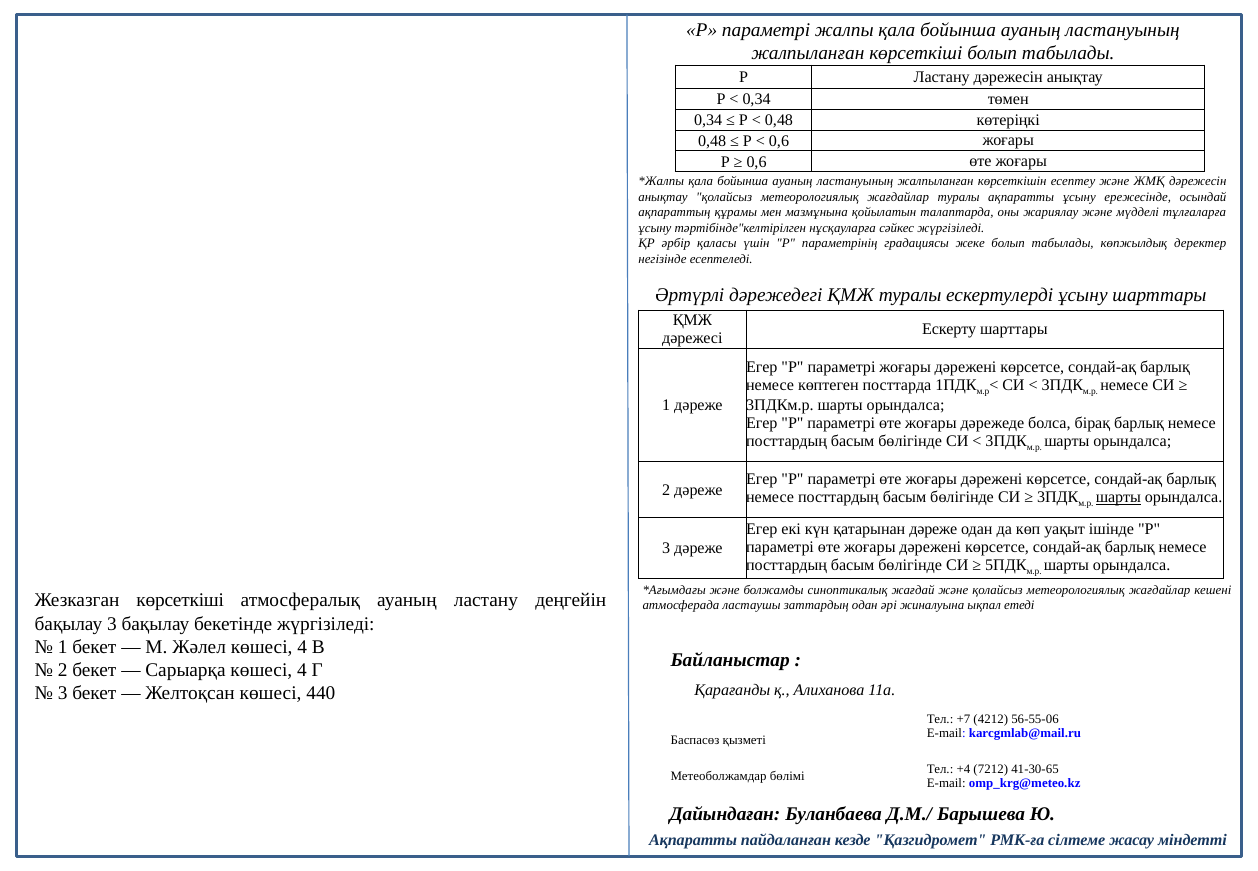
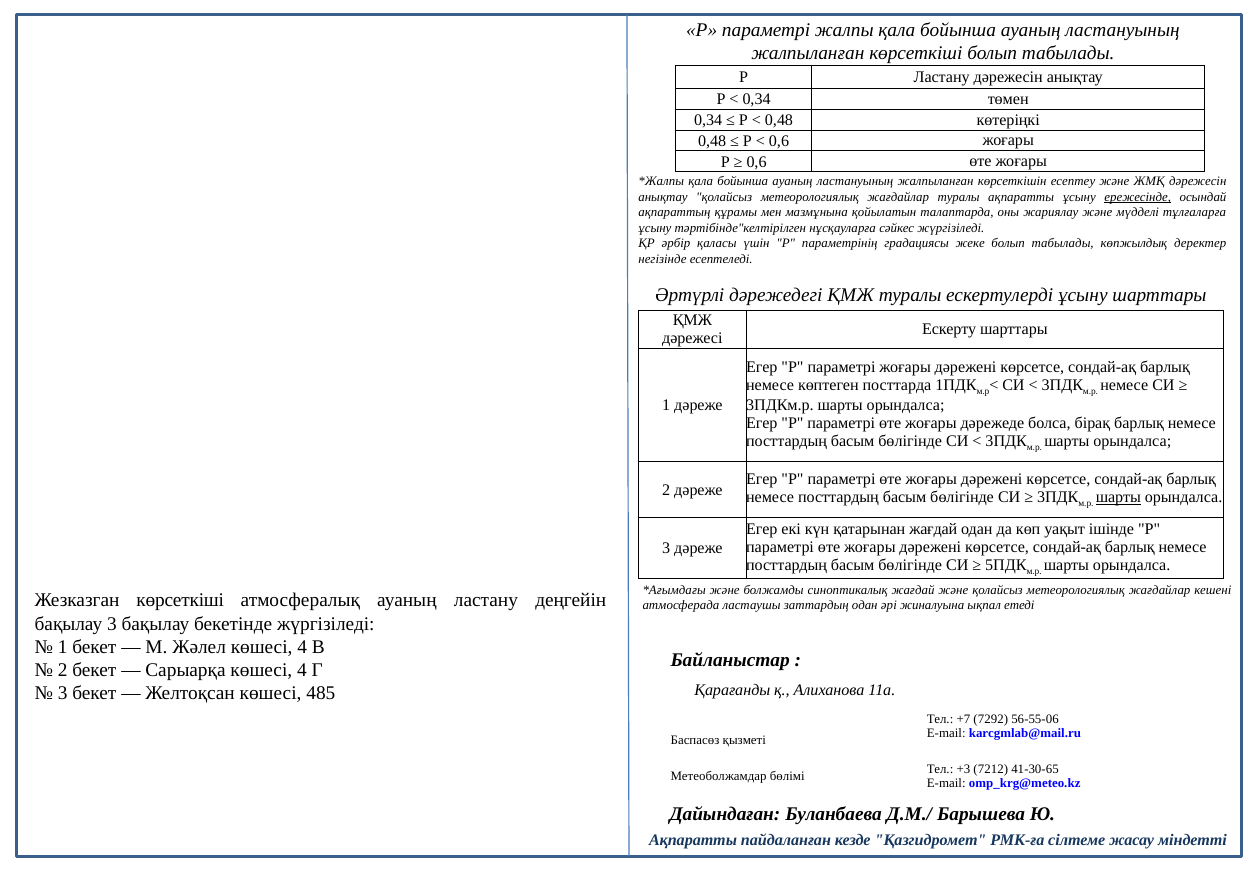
ережесінде underline: none -> present (1138, 197)
қатарынан дәреже: дәреже -> жағдай (933, 529)
440: 440 -> 485 (321, 693)
4212: 4212 -> 7292 (991, 719)
+4: +4 -> +3 (963, 769)
